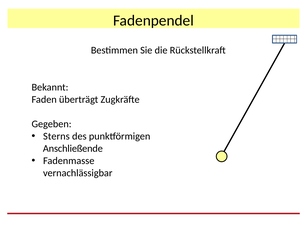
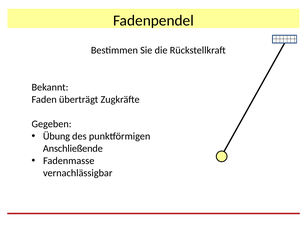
Sterns: Sterns -> Übung (57, 136)
